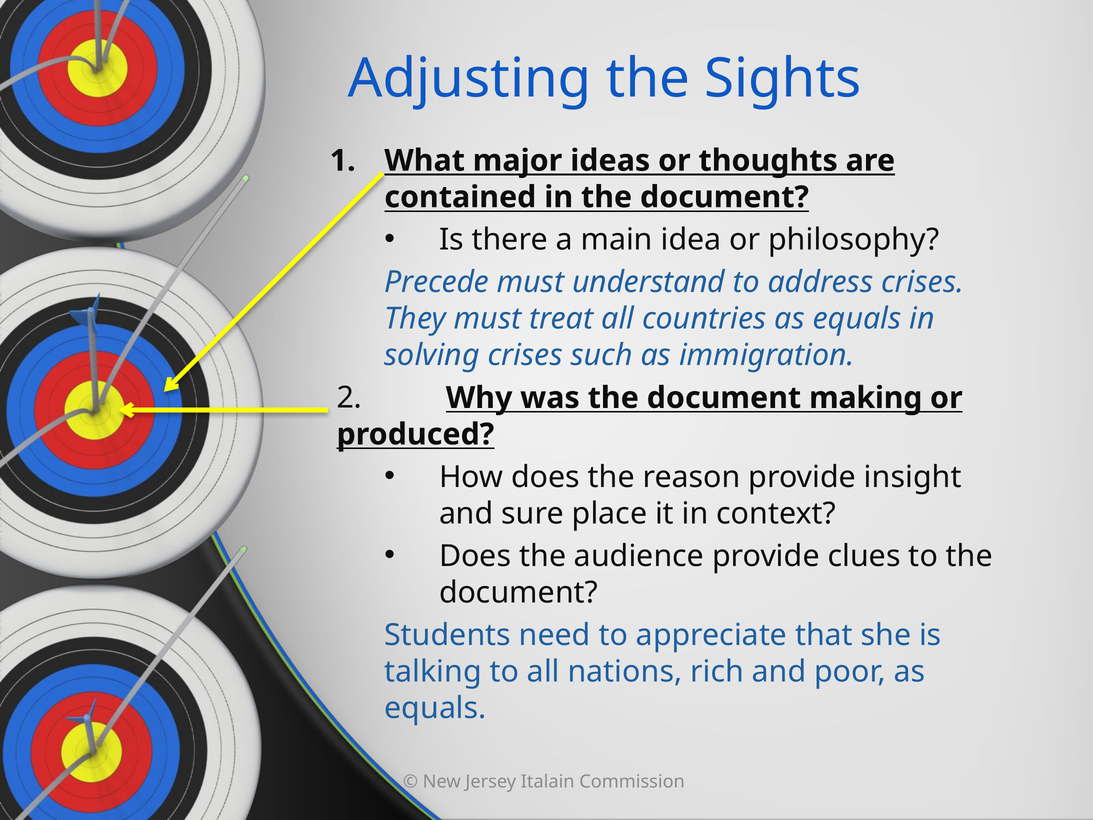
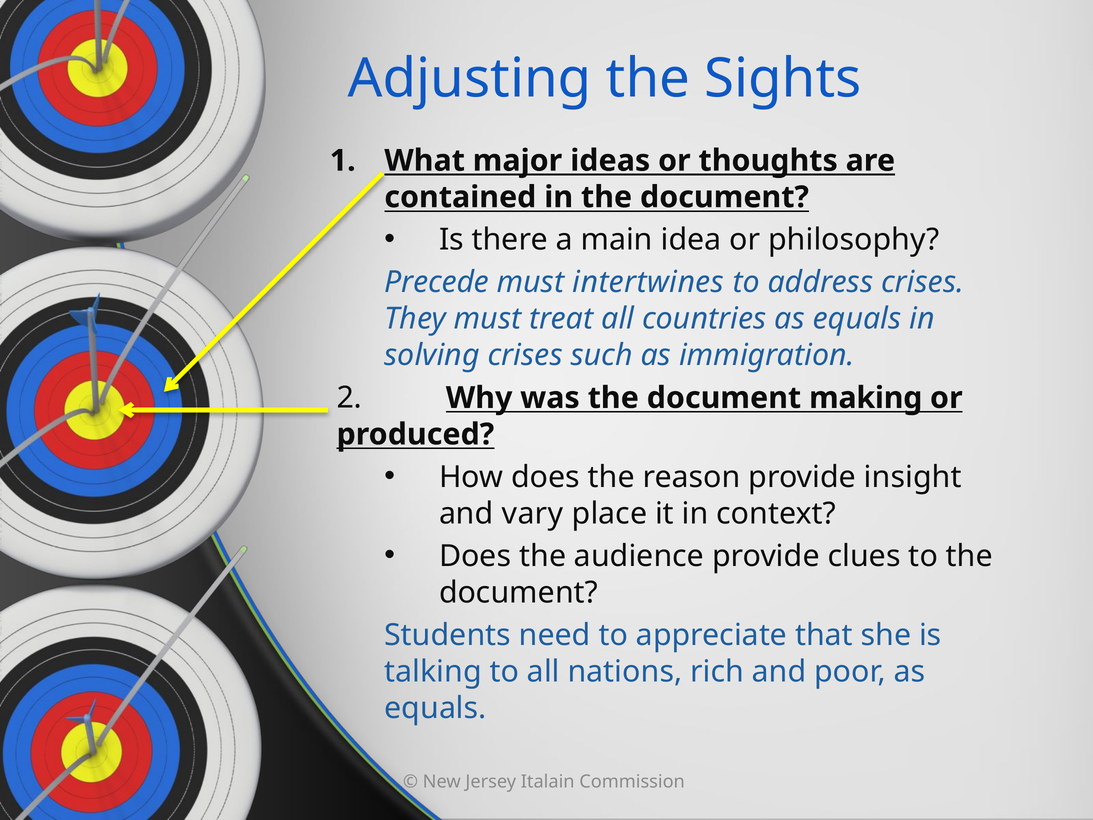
understand: understand -> intertwines (648, 282)
sure: sure -> vary (533, 513)
